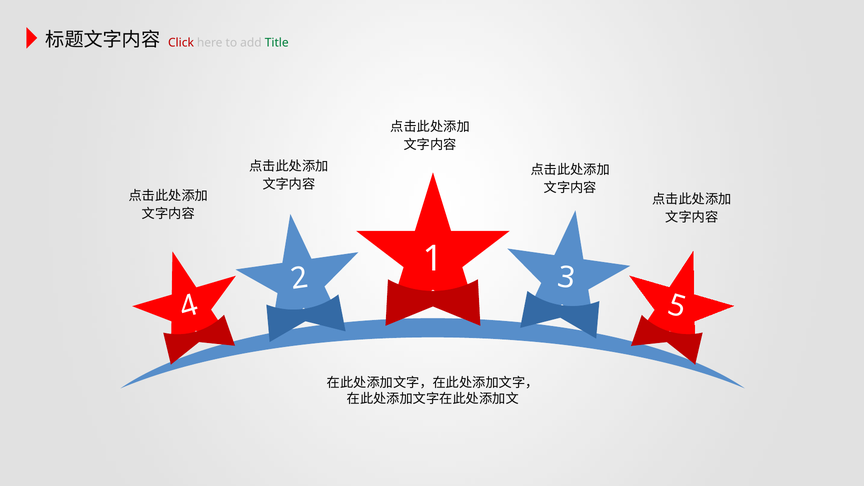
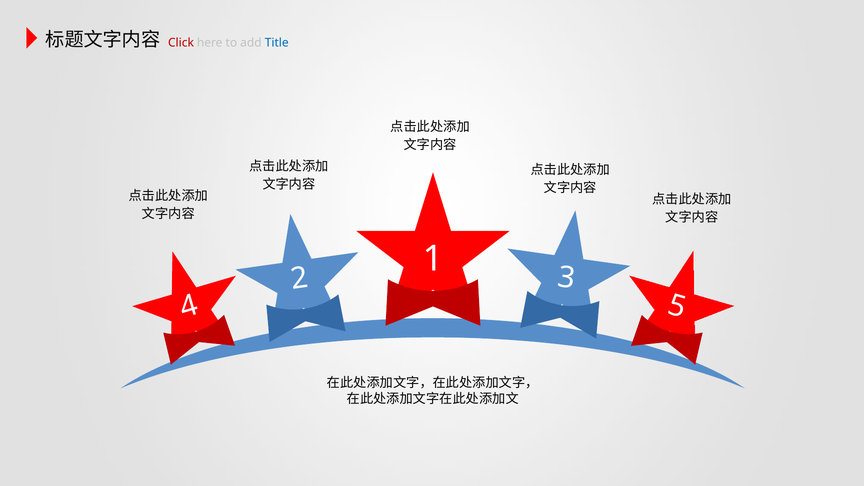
Title colour: green -> blue (277, 43)
